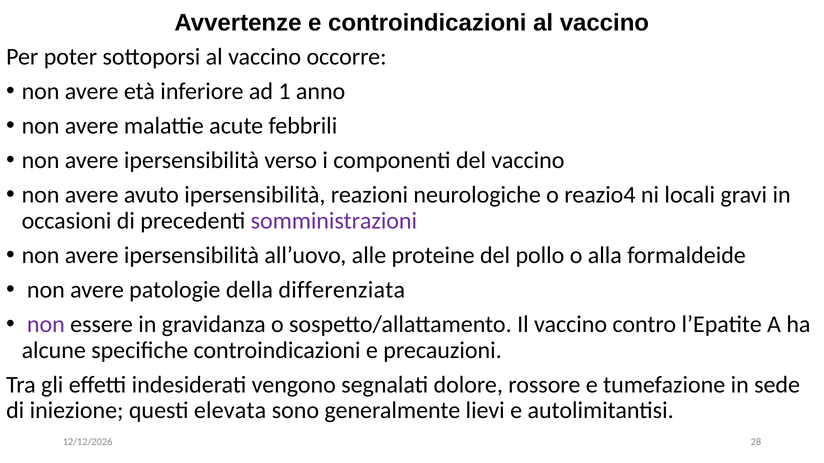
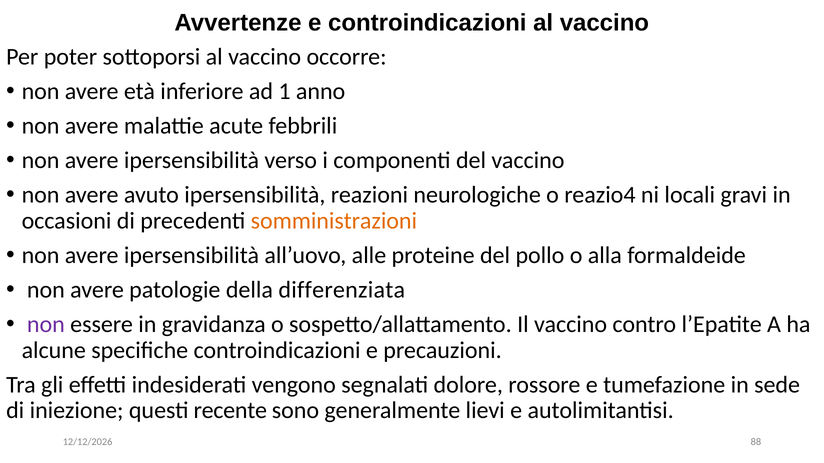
somministrazioni colour: purple -> orange (334, 221)
elevata: elevata -> recente (230, 411)
28: 28 -> 88 (756, 443)
